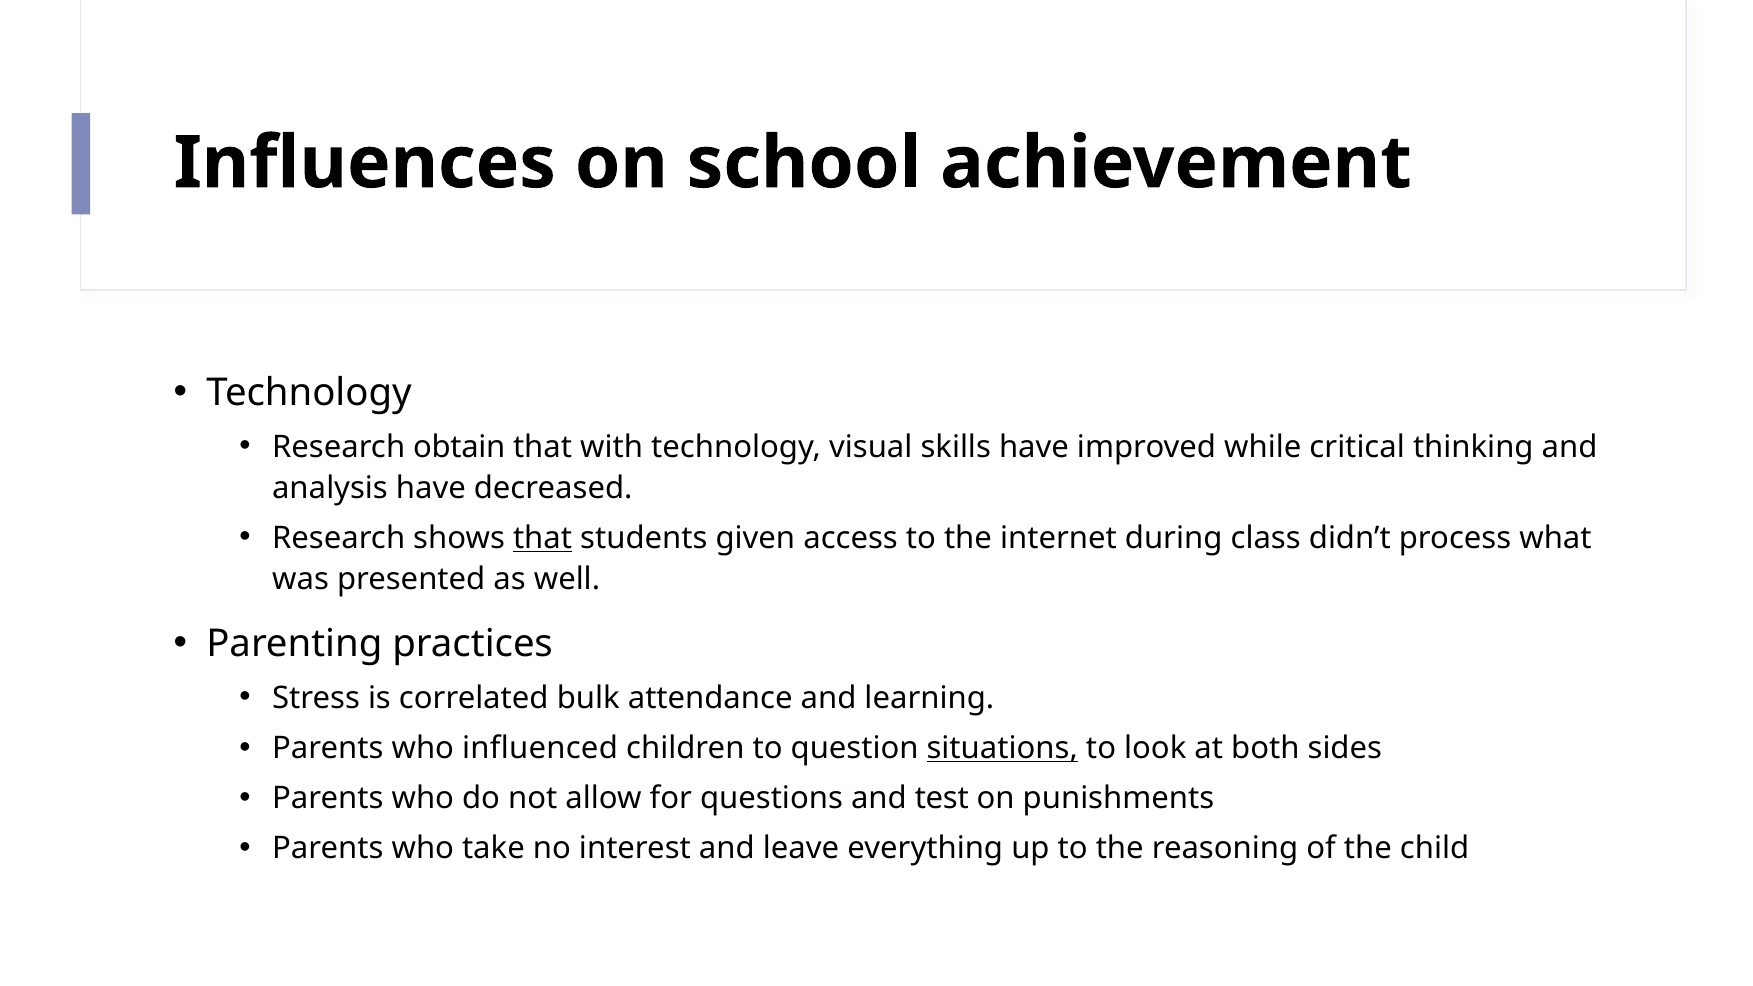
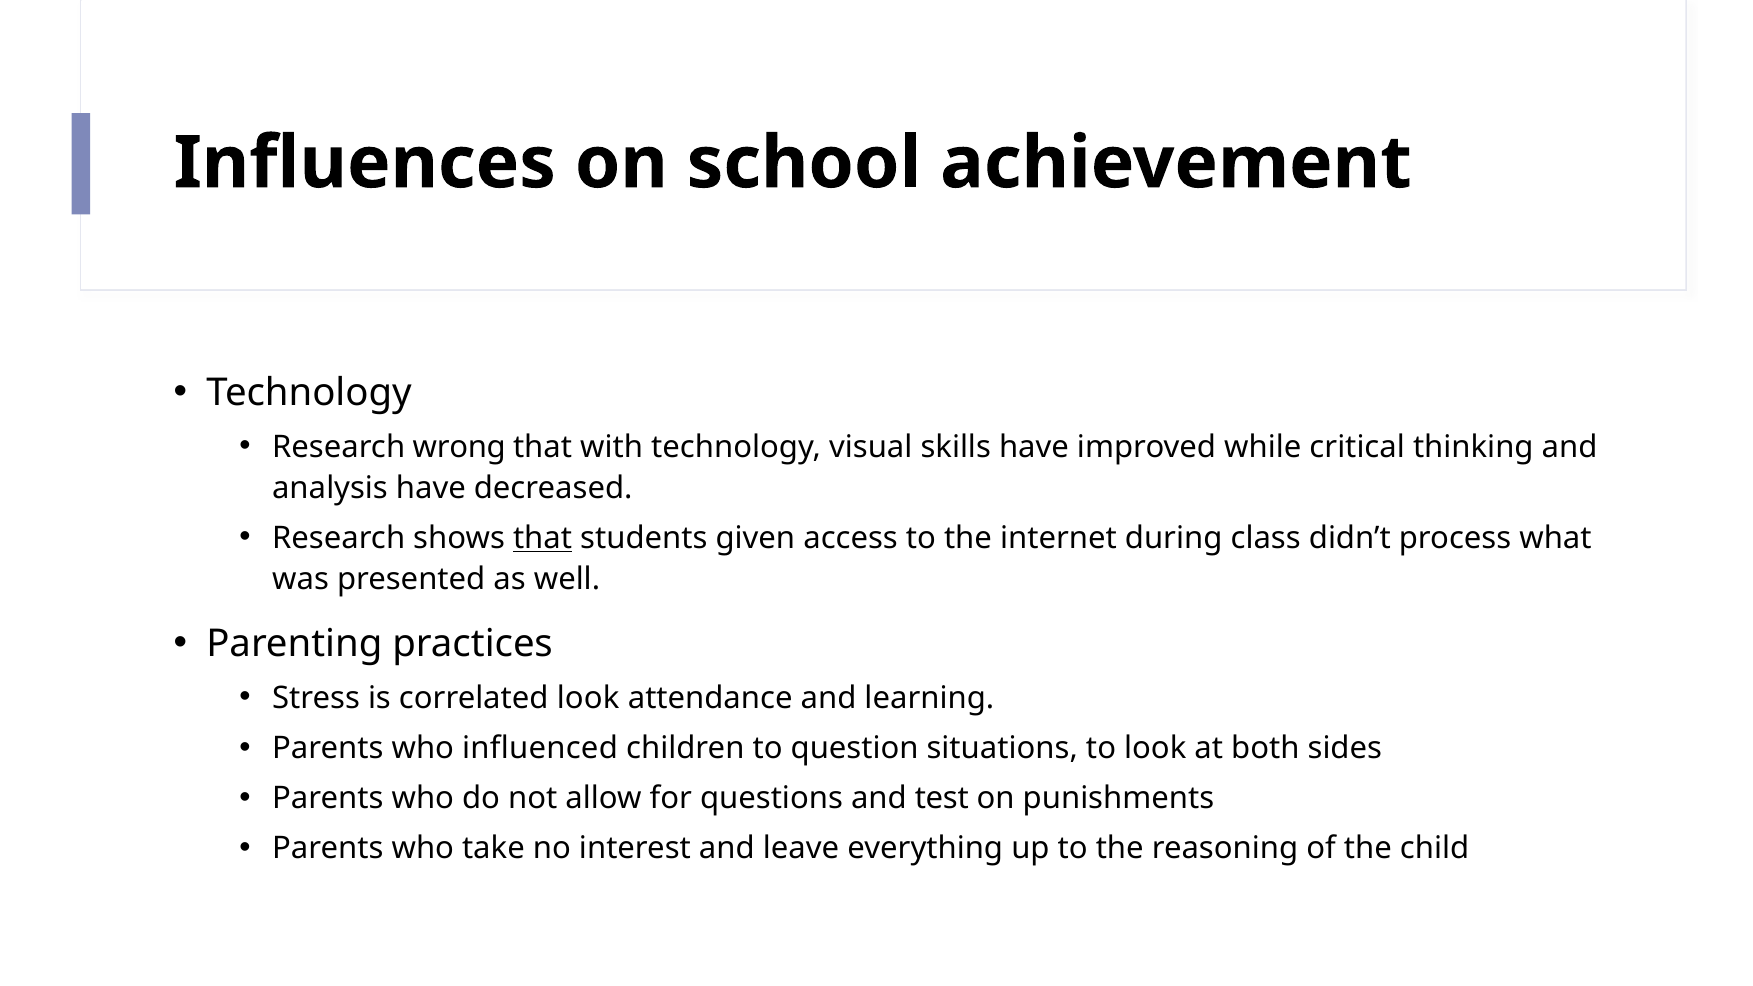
obtain: obtain -> wrong (459, 447)
correlated bulk: bulk -> look (588, 698)
situations underline: present -> none (1002, 748)
